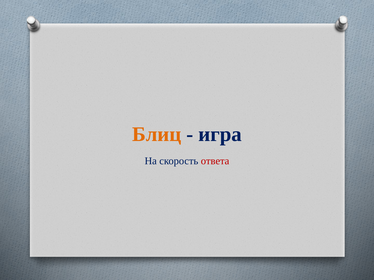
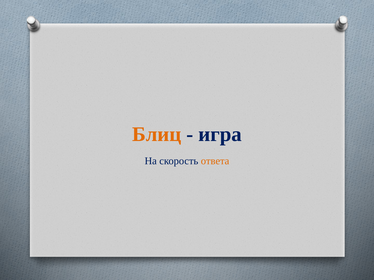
ответа colour: red -> orange (215, 161)
